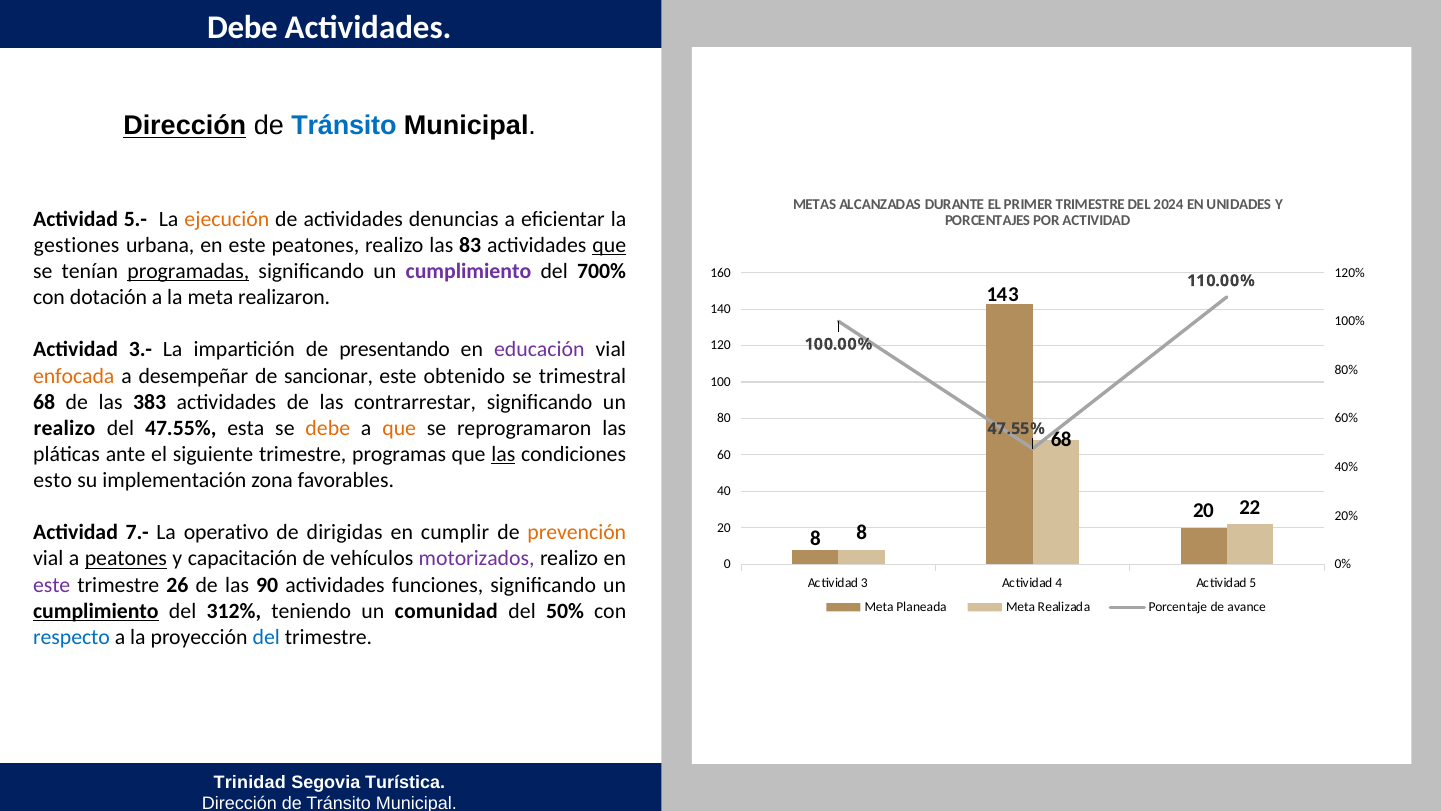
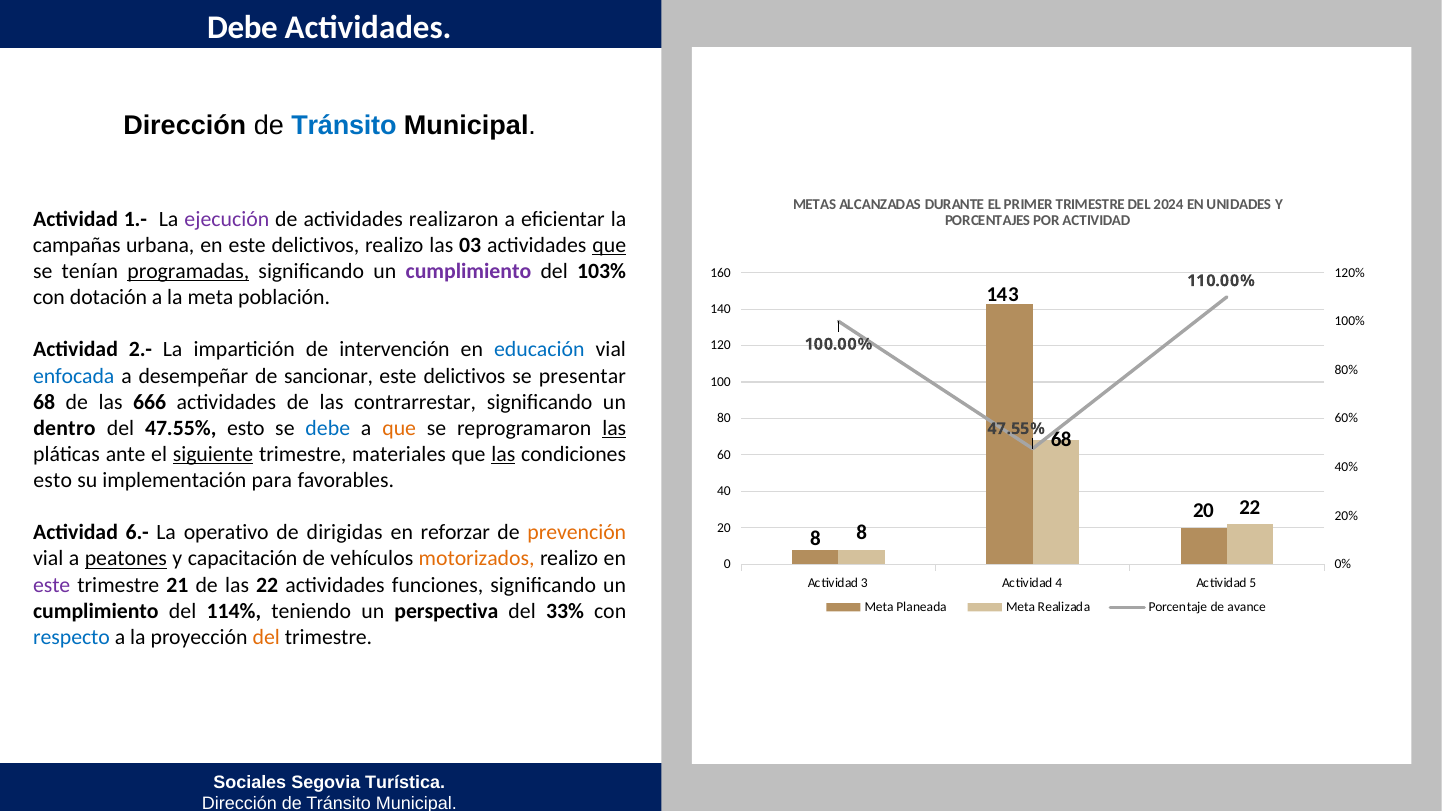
Dirección underline: present -> none (185, 126)
5.-: 5.- -> 1.- (135, 219)
ejecución colour: orange -> purple (227, 219)
denuncias: denuncias -> realizaron (454, 219)
gestiones: gestiones -> campañas (77, 245)
en este peatones: peatones -> delictivos (315, 245)
83: 83 -> 03 (470, 245)
700%: 700% -> 103% (602, 271)
realizaron: realizaron -> población (284, 297)
3.-: 3.- -> 2.- (141, 350)
presentando: presentando -> intervención (394, 350)
educación colour: purple -> blue (539, 350)
enfocada colour: orange -> blue (74, 376)
obtenido: obtenido -> delictivos (465, 376)
trimestral: trimestral -> presentar (582, 376)
383: 383 -> 666 (150, 402)
realizo: realizo -> dentro (64, 428)
47.55% esta: esta -> esto (246, 428)
debe colour: orange -> blue (328, 428)
las underline: none -> present (614, 428)
siguiente underline: none -> present (213, 454)
programas: programas -> materiales (399, 454)
zona: zona -> para (272, 480)
7.-: 7.- -> 6.- (137, 533)
cumplir: cumplir -> reforzar (455, 533)
motorizados colour: purple -> orange (477, 559)
26: 26 -> 21 (177, 585)
las 90: 90 -> 22 (267, 585)
cumplimiento underline: present -> none (96, 611)
312%: 312% -> 114% (234, 611)
comunidad: comunidad -> perspectiva (446, 611)
50%: 50% -> 33% (565, 611)
del colour: blue -> orange (266, 637)
Trinidad: Trinidad -> Sociales (250, 782)
